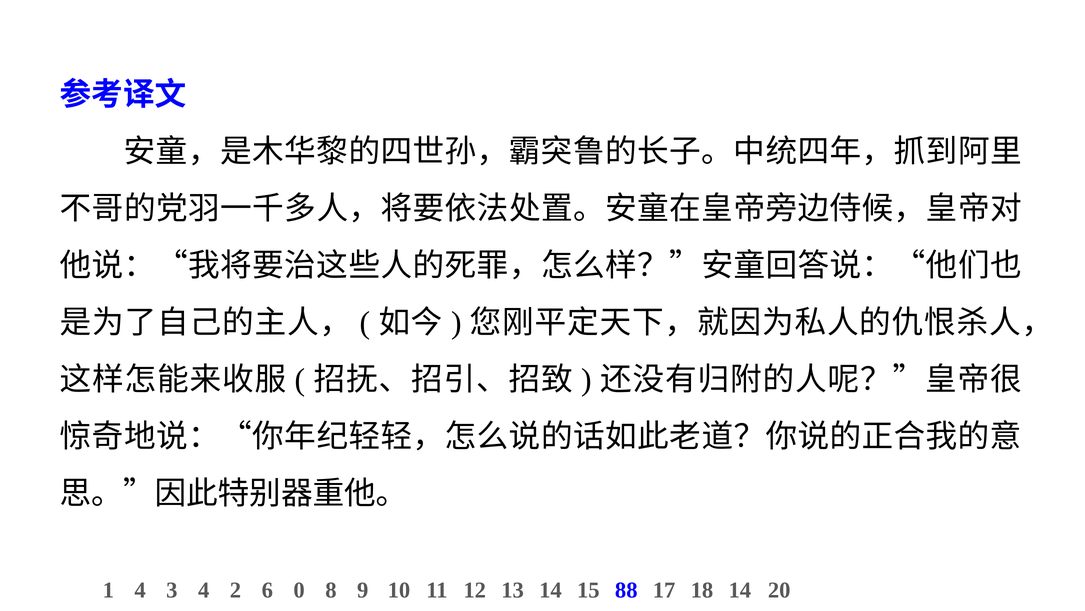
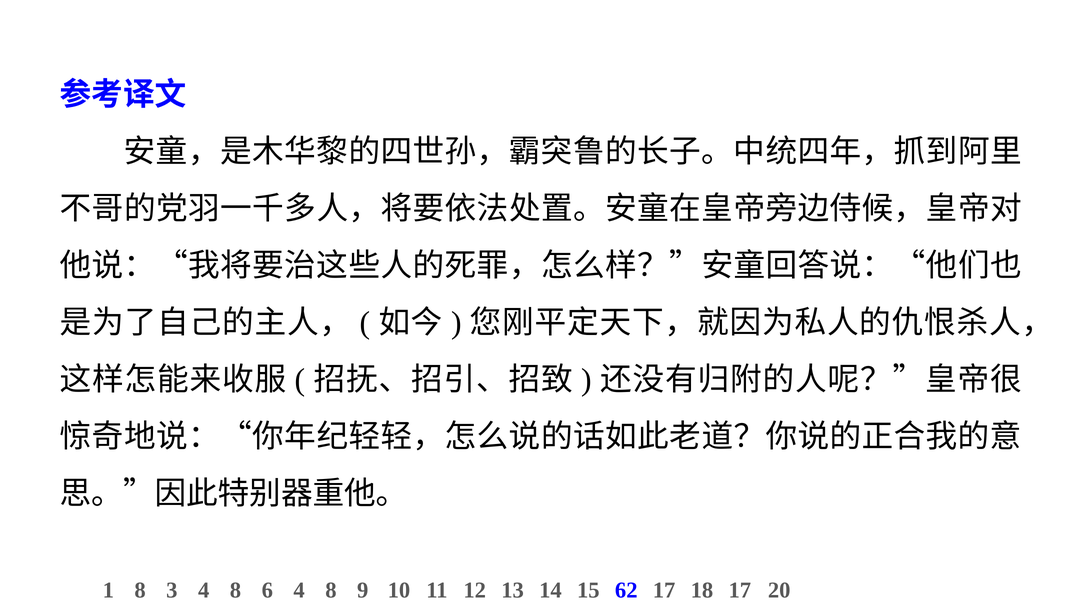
1 4: 4 -> 8 (140, 590)
3 4 2: 2 -> 8 (235, 590)
6 0: 0 -> 4 (299, 590)
88: 88 -> 62 (626, 590)
18 14: 14 -> 17 (740, 590)
